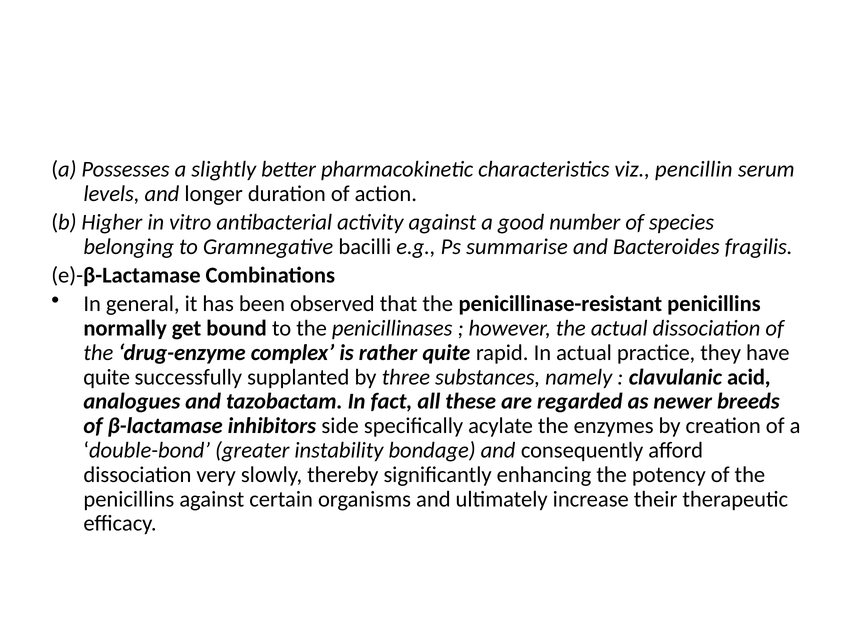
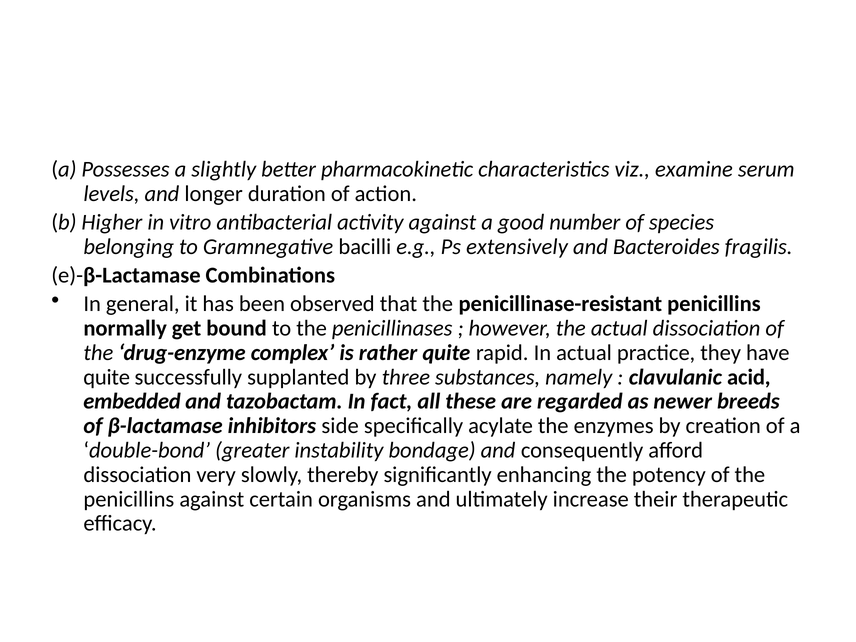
pencillin: pencillin -> examine (694, 169)
summarise: summarise -> extensively (517, 247)
analogues: analogues -> embedded (132, 402)
